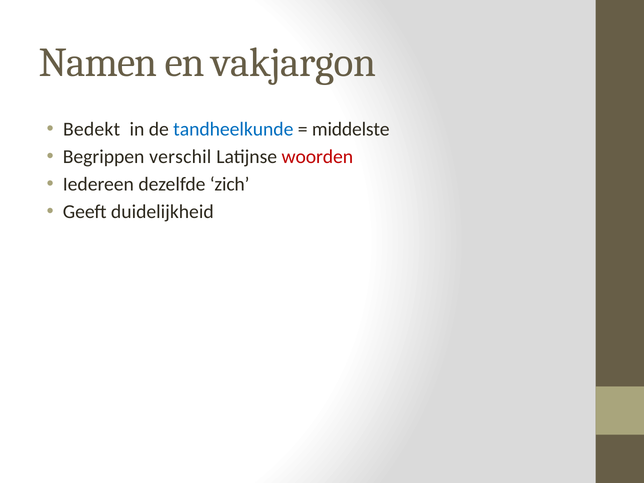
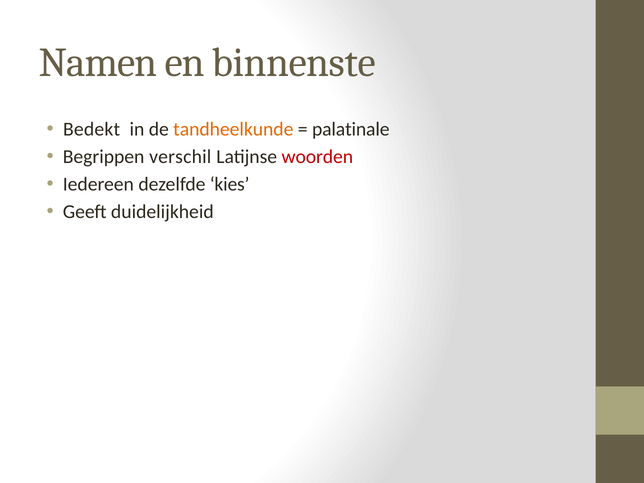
vakjargon: vakjargon -> binnenste (294, 62)
tandheelkunde colour: blue -> orange (233, 129)
middelste: middelste -> palatinale (351, 129)
zich: zich -> kies (230, 184)
